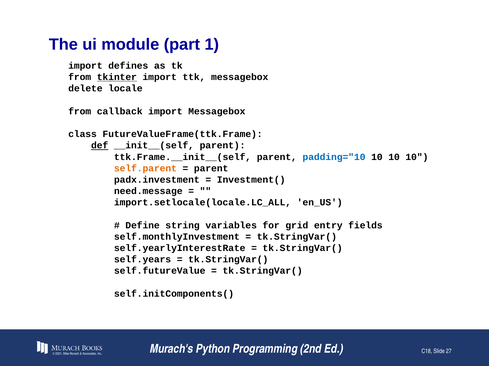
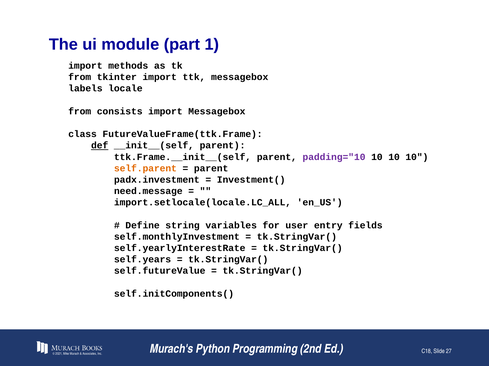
defines: defines -> methods (128, 66)
tkinter underline: present -> none (117, 77)
delete: delete -> labels (85, 89)
callback: callback -> consists (120, 112)
padding="10 colour: blue -> purple (334, 157)
grid: grid -> user (297, 226)
